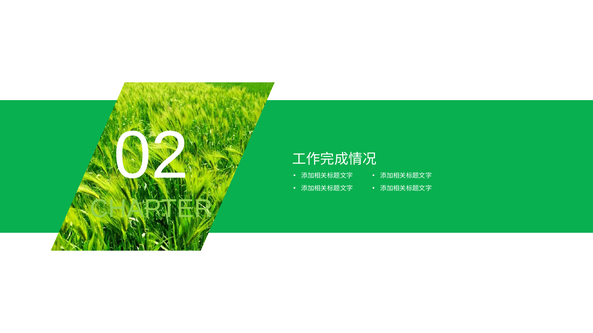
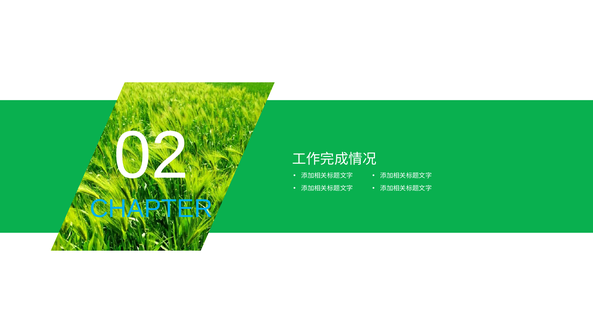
CHAPTER colour: light green -> light blue (151, 209)
